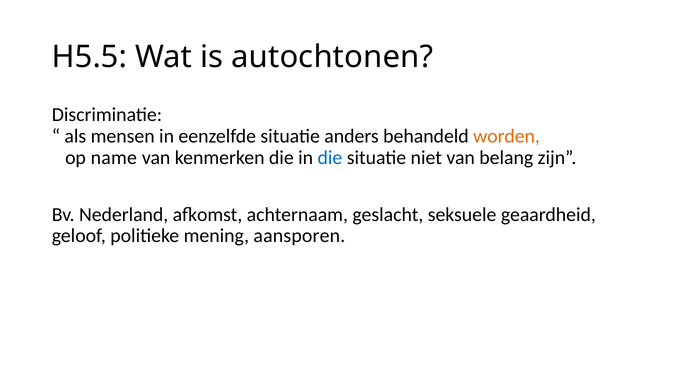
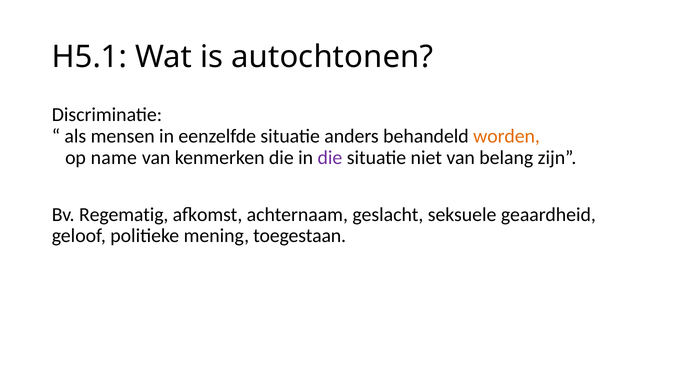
H5.5: H5.5 -> H5.1 (89, 57)
die colour: blue -> purple (330, 158)
Nederland: Nederland -> Regematig (124, 215)
aansporen: aansporen -> toegestaan (300, 236)
